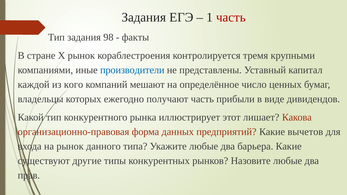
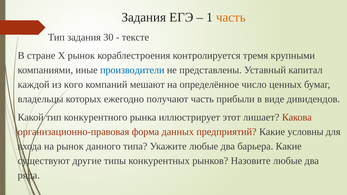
часть colour: red -> orange (231, 17)
98: 98 -> 30 (108, 37)
факты: факты -> тексте (135, 37)
вычетов: вычетов -> условны (305, 132)
прав: прав -> ряда (29, 175)
